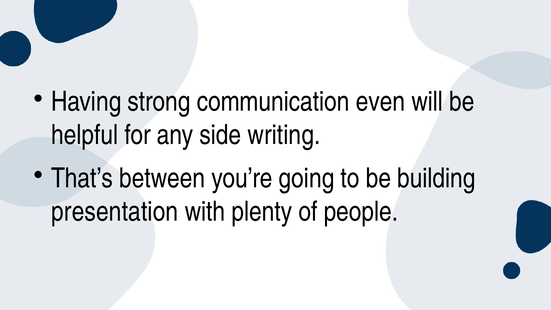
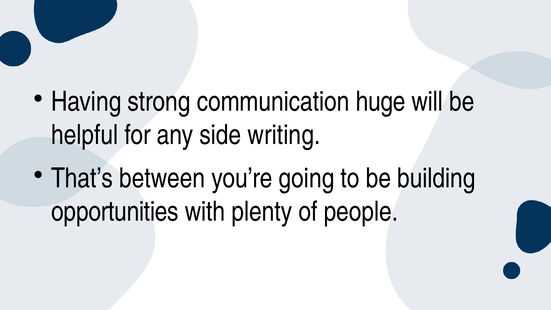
even: even -> huge (381, 102)
presentation: presentation -> opportunities (115, 211)
